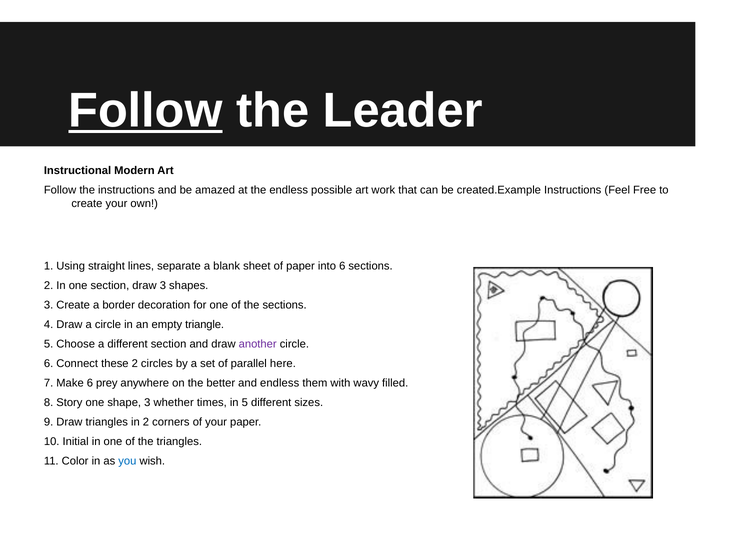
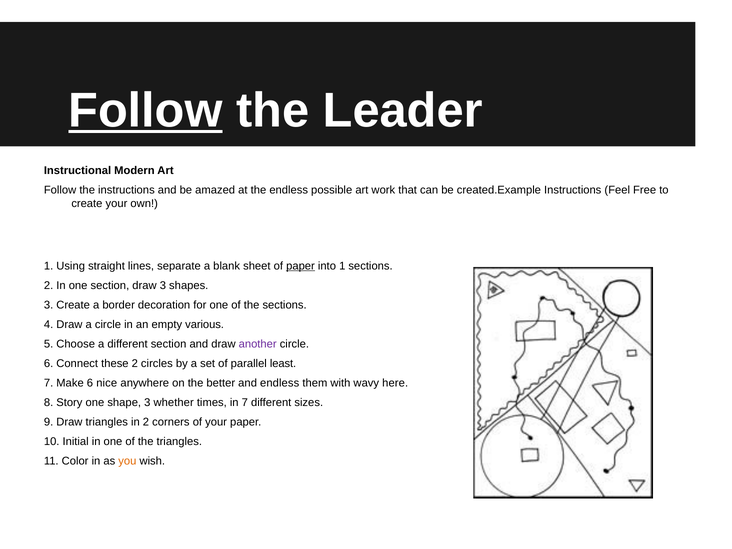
paper underline: none -> present (300, 266)
into 6: 6 -> 1 (342, 266)
triangle: triangle -> various (205, 325)
here: here -> least (283, 364)
prey: prey -> nice (107, 383)
filled: filled -> here (395, 383)
in 5: 5 -> 7 (245, 403)
you colour: blue -> orange (127, 461)
